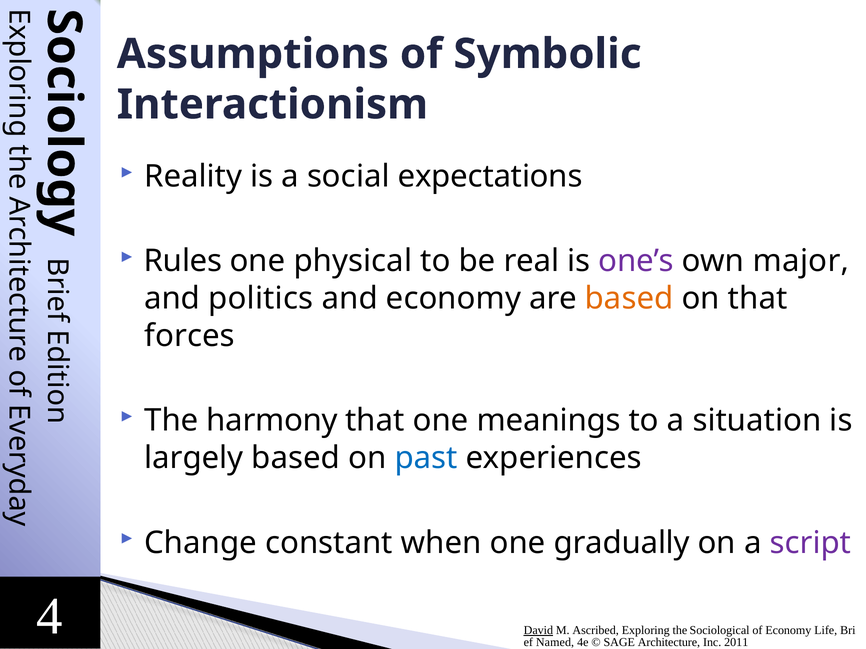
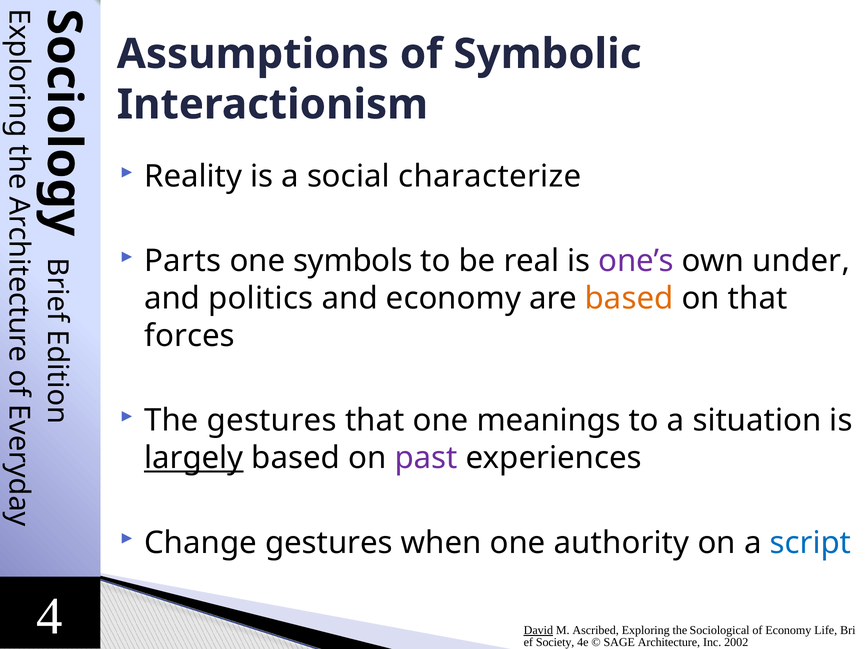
expectations: expectations -> characterize (490, 177)
Rules: Rules -> Parts (183, 261)
physical: physical -> symbols (353, 261)
major: major -> under (801, 261)
The harmony: harmony -> gestures (272, 421)
largely underline: none -> present (194, 459)
past colour: blue -> purple (426, 459)
Change constant: constant -> gestures (329, 543)
gradually: gradually -> authority (621, 543)
script colour: purple -> blue (810, 543)
Named: Named -> Society (555, 643)
2011: 2011 -> 2002 (736, 643)
